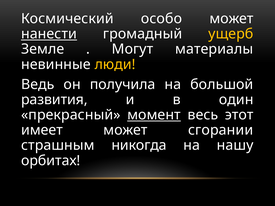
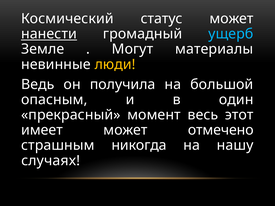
особо: особо -> статус (162, 19)
ущерб colour: yellow -> light blue (231, 34)
развития: развития -> опасным (54, 100)
момент underline: present -> none (154, 115)
сгорании: сгорании -> отмечено (221, 130)
орбитах: орбитах -> случаях (51, 161)
